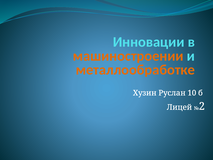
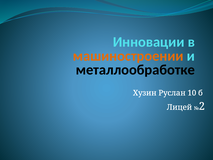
металлообработке colour: orange -> black (135, 70)
